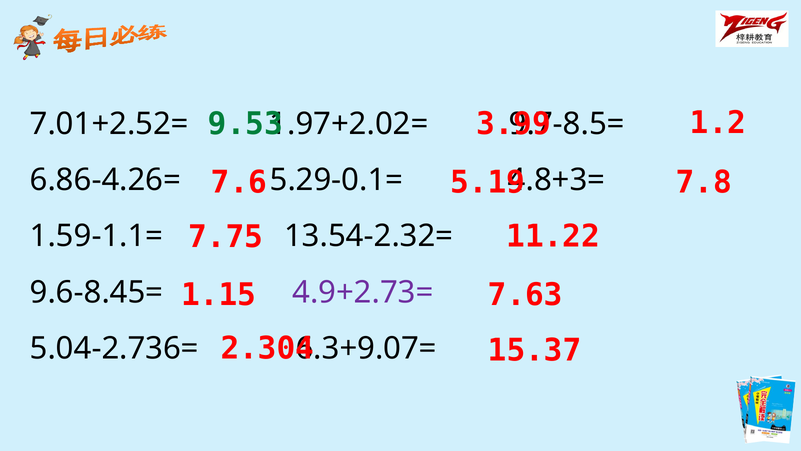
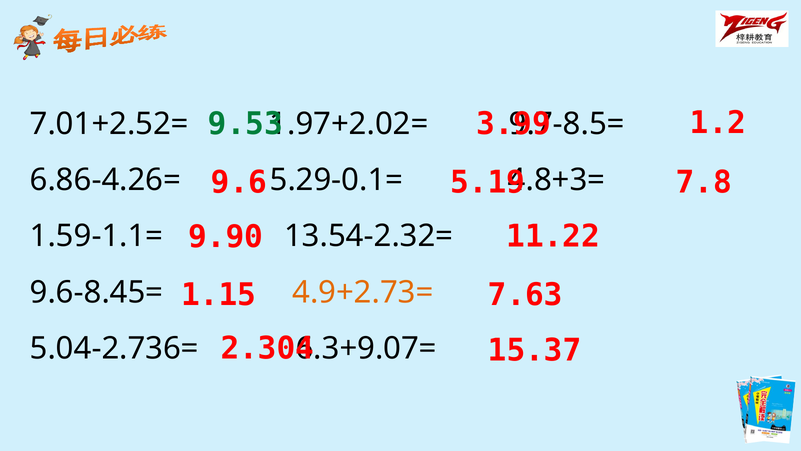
7.6: 7.6 -> 9.6 (239, 182)
7.75: 7.75 -> 9.90 (226, 237)
4.9+2.73= colour: purple -> orange (363, 292)
